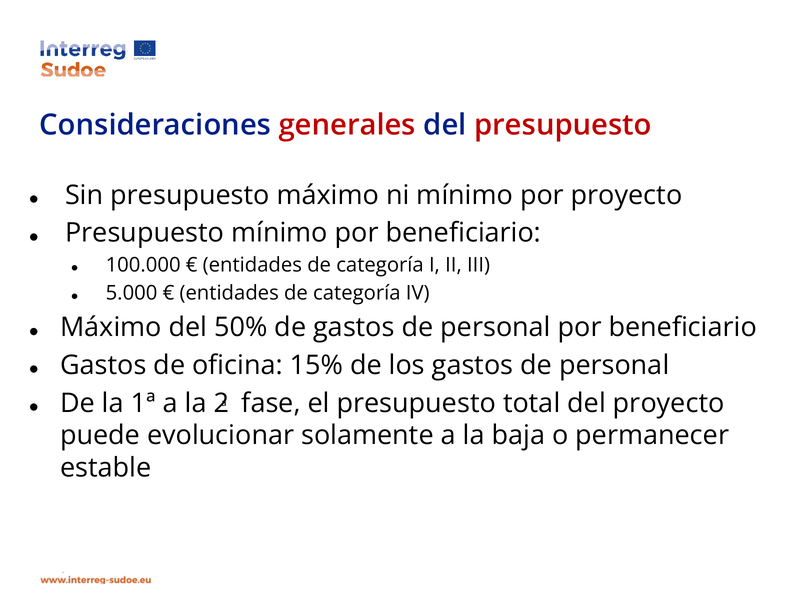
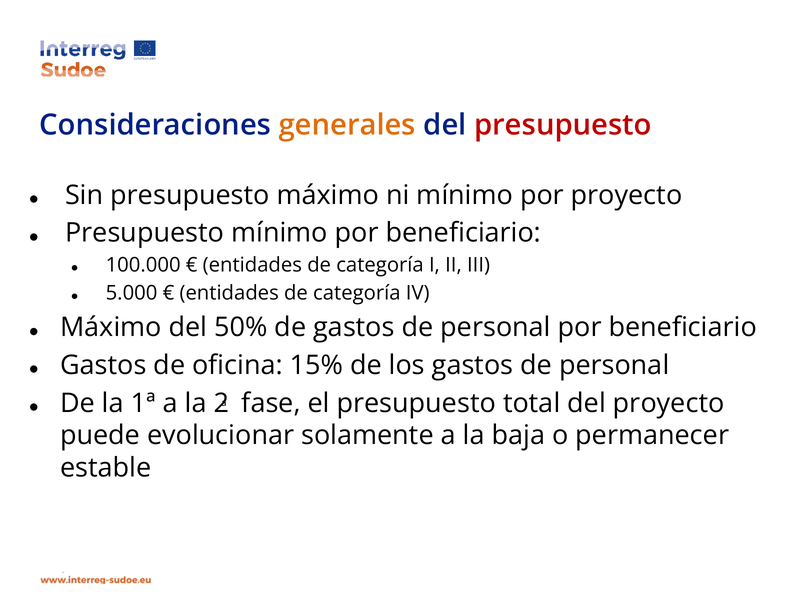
generales colour: red -> orange (347, 125)
